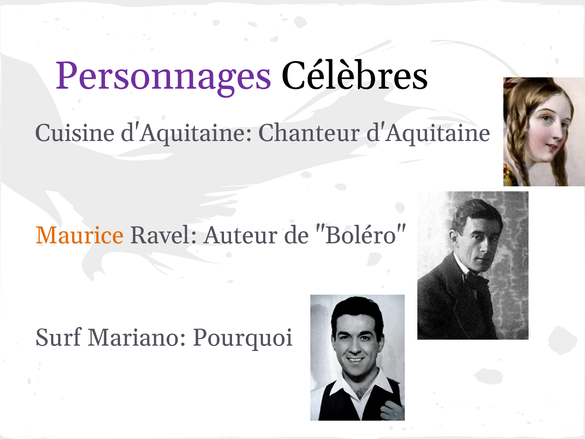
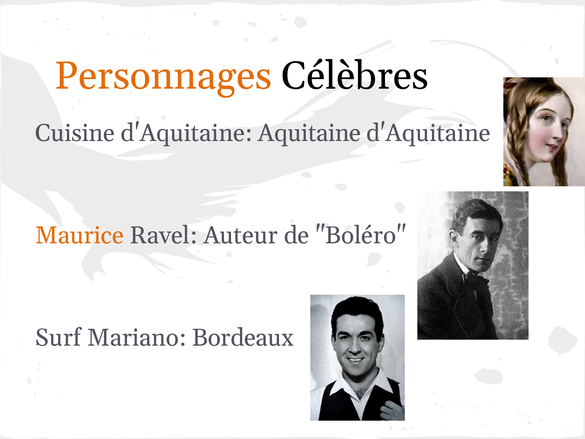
Personnages colour: purple -> orange (163, 76)
Chanteur: Chanteur -> Aquitaine (310, 133)
Pourquoi: Pourquoi -> Bordeaux (243, 338)
